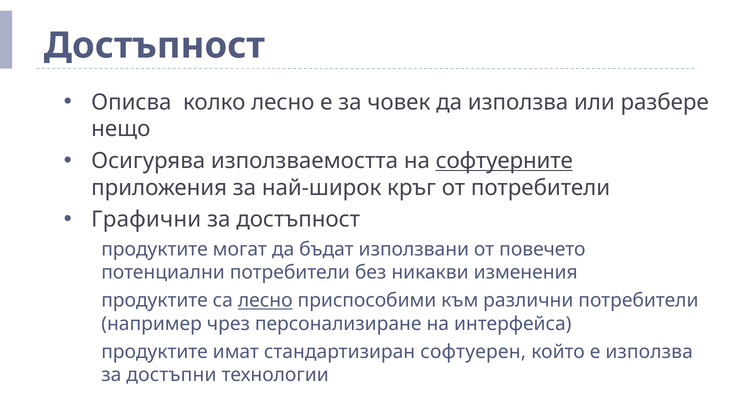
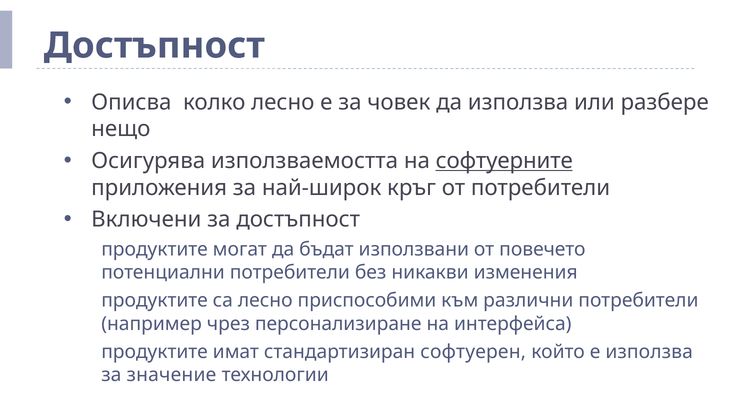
Графични: Графични -> Включени (146, 220)
лесно underline: present -> none (265, 301)
достъпни: достъпни -> значение (171, 375)
